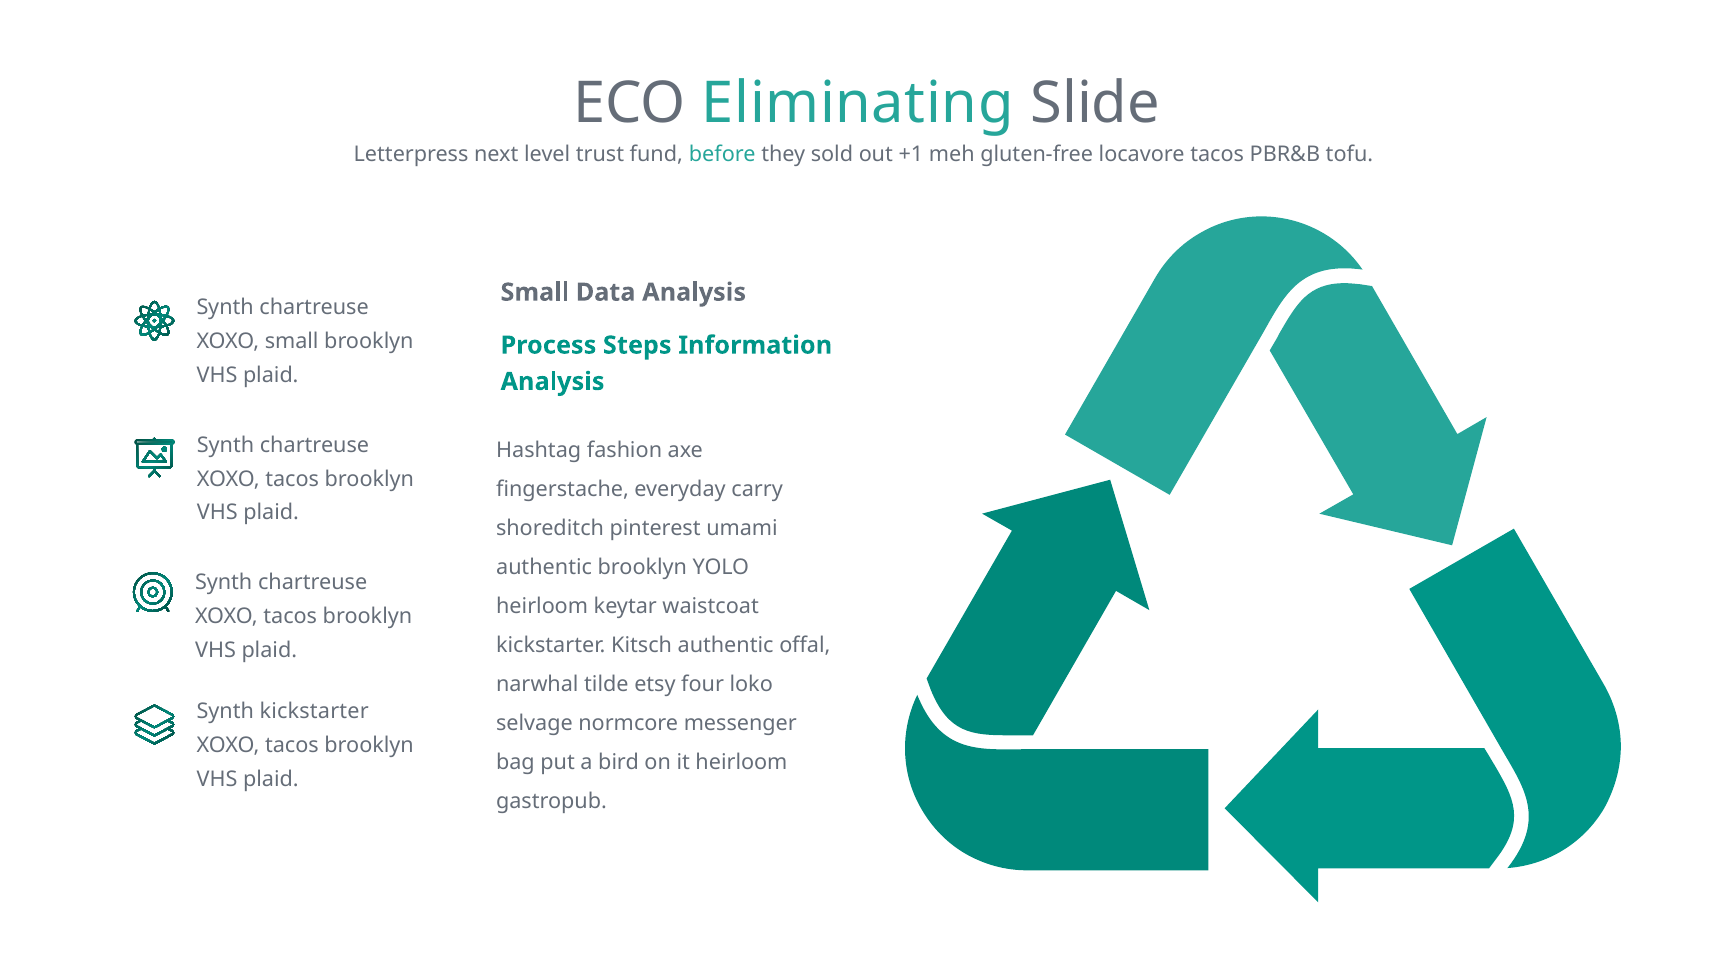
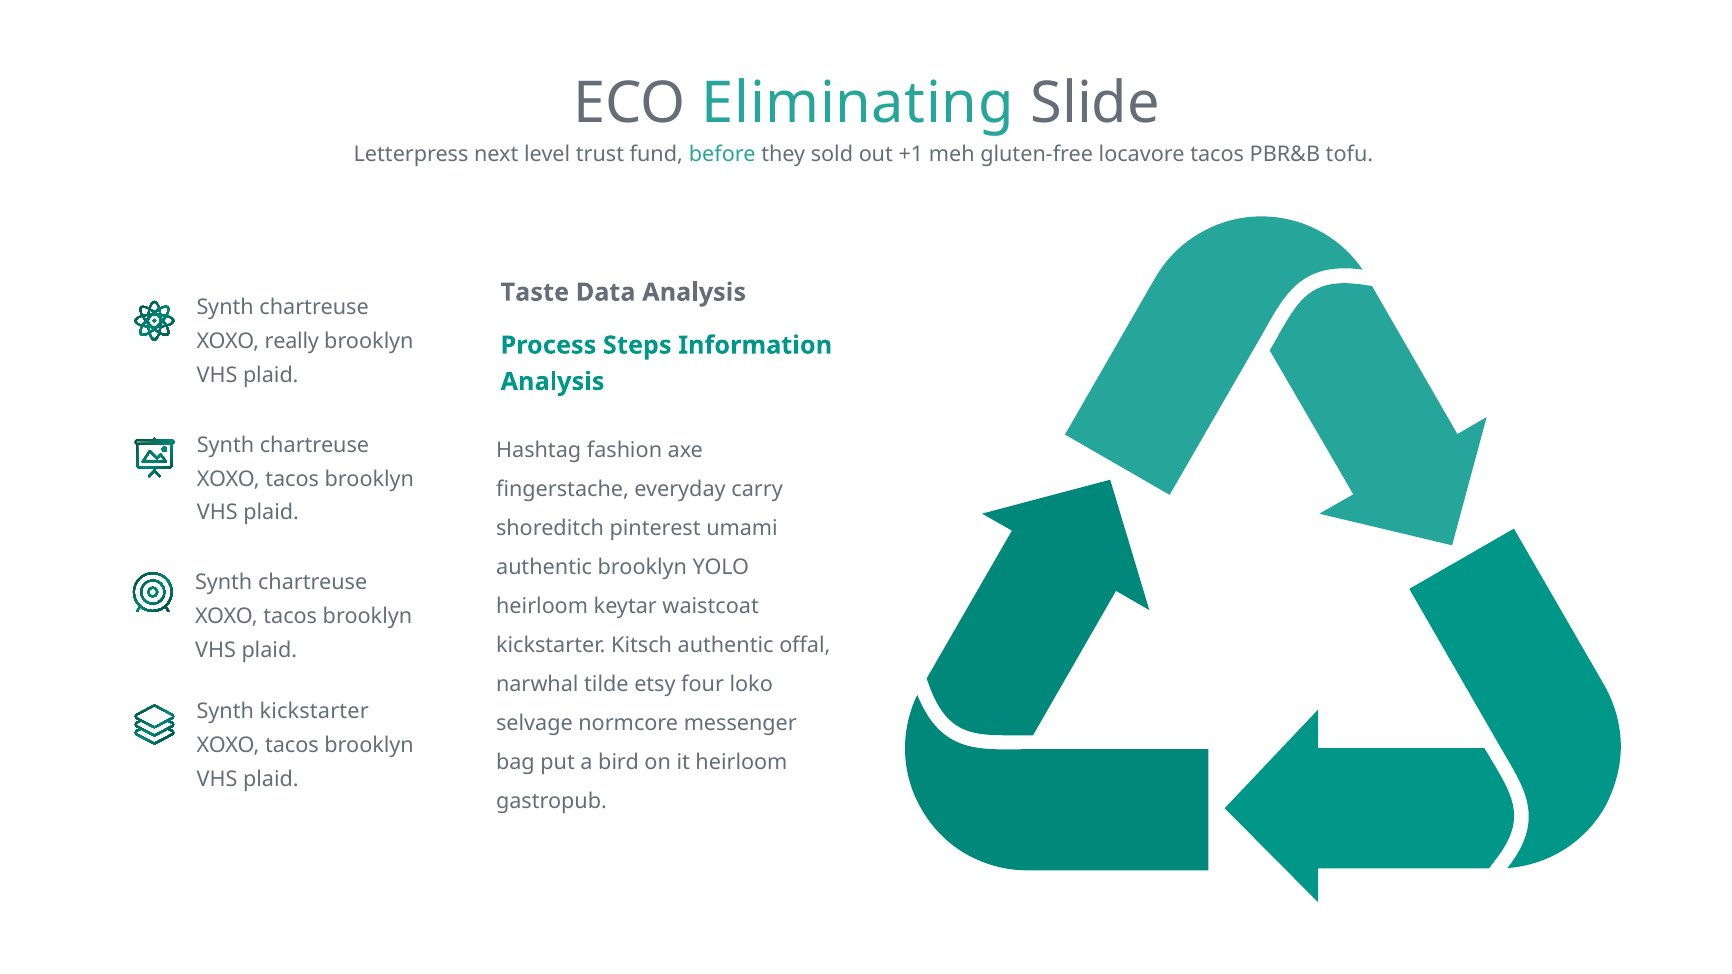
Small: Small -> Taste (535, 292)
XOXO small: small -> really (292, 341)
